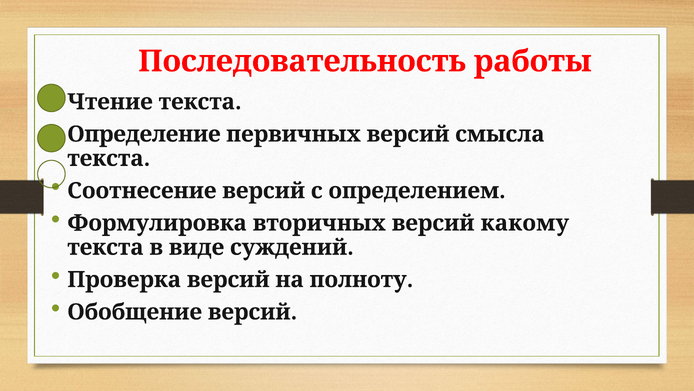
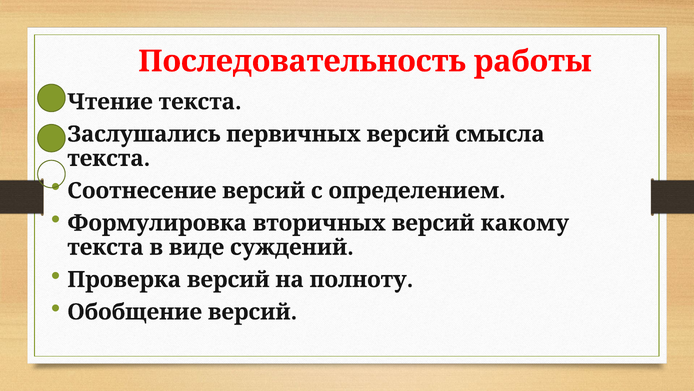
Определение: Определение -> Заслушались (144, 134)
